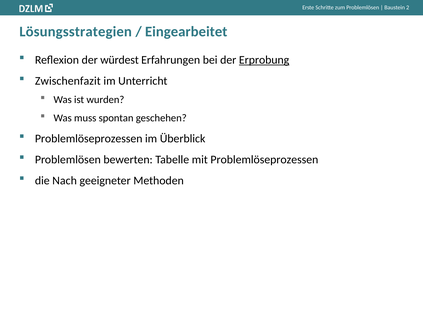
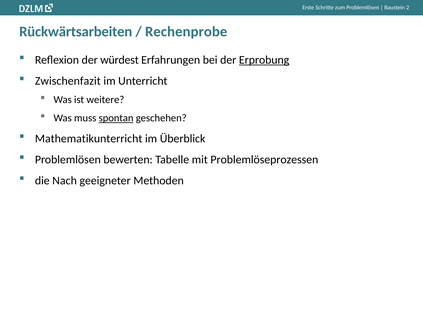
Lösungsstrategien: Lösungsstrategien -> Rückwärtsarbeiten (76, 32)
Eingearbeitet: Eingearbeitet -> Rechenprobe (186, 32)
wurden: wurden -> weitere (105, 100)
spontan underline: none -> present (116, 118)
Problemlöseprozessen: Problemlöseprozessen -> Mathematikunterricht (89, 139)
